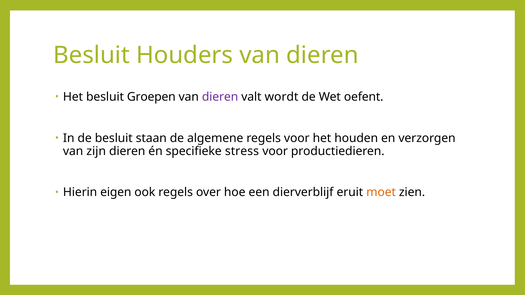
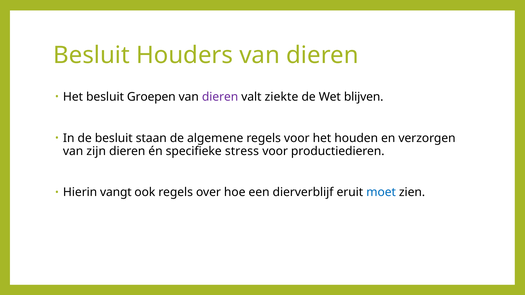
wordt: wordt -> ziekte (281, 97)
oefent: oefent -> blijven (364, 97)
eigen: eigen -> vangt (116, 193)
moet colour: orange -> blue (381, 193)
